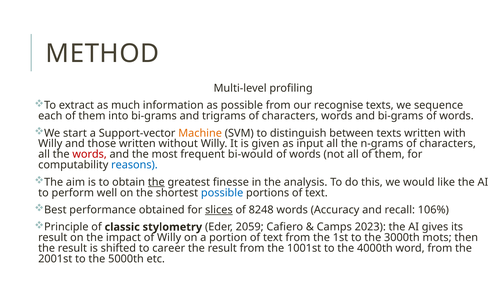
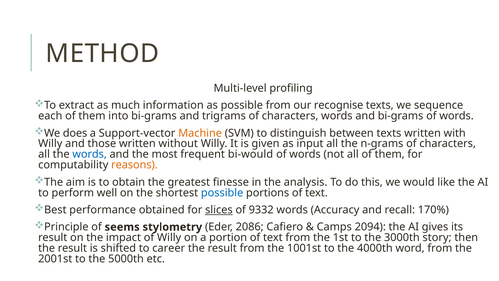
start: start -> does (75, 133)
words colour: red -> blue (90, 154)
reasons colour: blue -> orange (134, 165)
the underline: present -> none (156, 182)
8248: 8248 -> 9332 (261, 210)
106%: 106% -> 170% (433, 210)
classic: classic -> seems (122, 227)
2059: 2059 -> 2086 (250, 227)
2023: 2023 -> 2094 (370, 227)
mots: mots -> story (437, 237)
